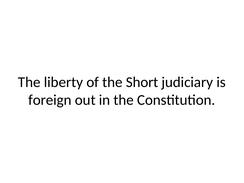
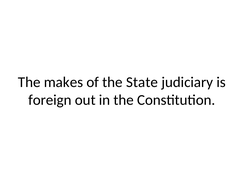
liberty: liberty -> makes (63, 82)
Short: Short -> State (142, 82)
